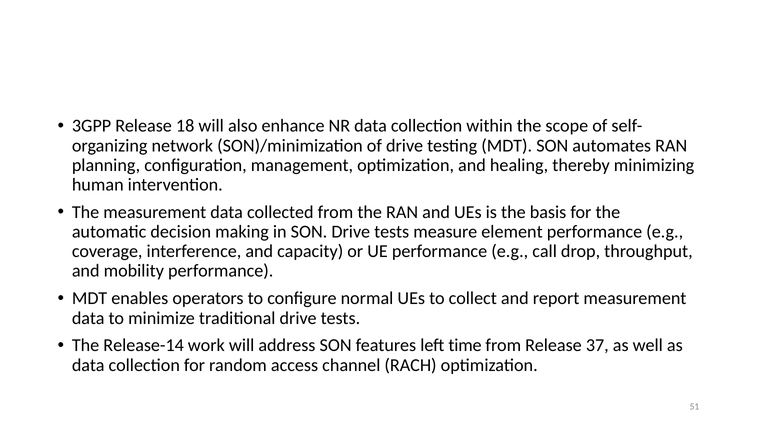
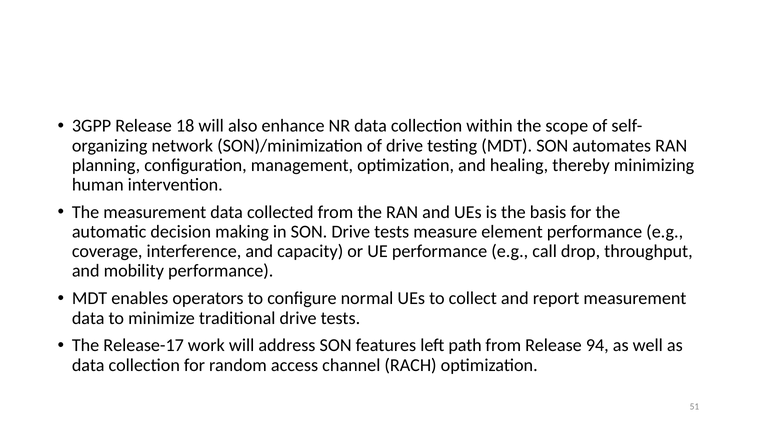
Release-14: Release-14 -> Release-17 (144, 345)
time: time -> path (465, 345)
37: 37 -> 94 (597, 345)
